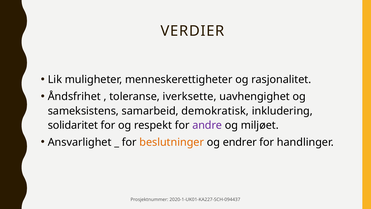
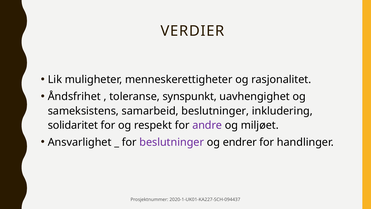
iverksette: iverksette -> synspunkt (190, 96)
samarbeid demokratisk: demokratisk -> beslutninger (215, 111)
beslutninger colour: orange -> purple (172, 142)
